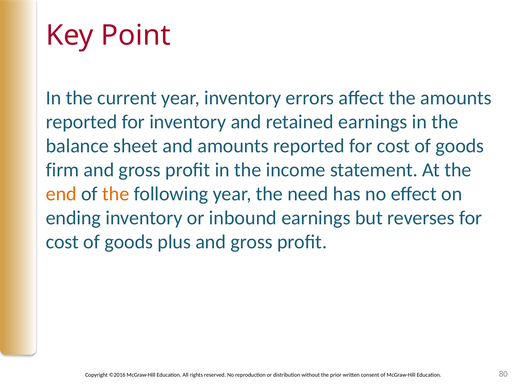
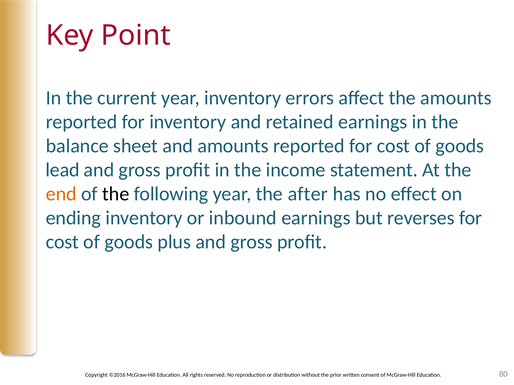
firm: firm -> lead (63, 170)
the colour: orange -> black (116, 194)
need: need -> after (308, 194)
